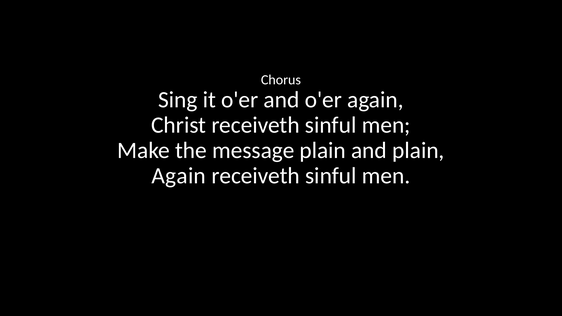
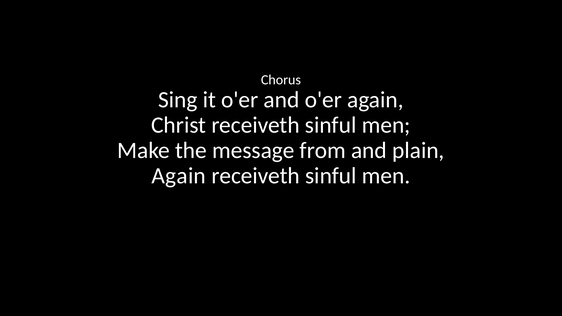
message plain: plain -> from (323, 150)
